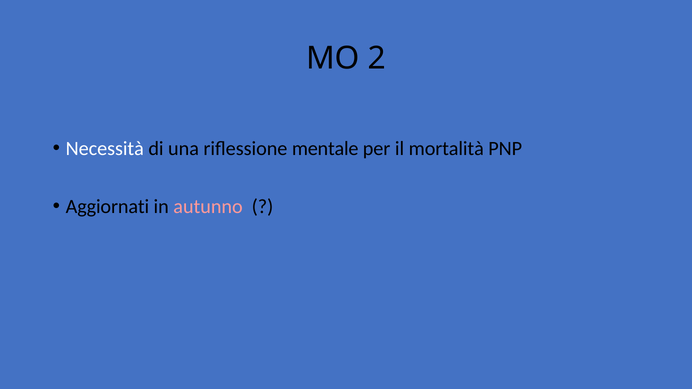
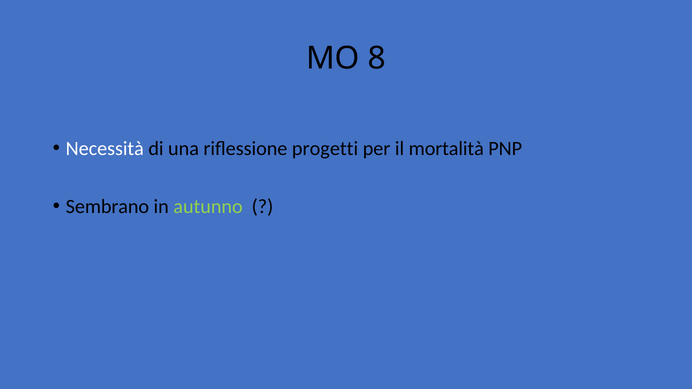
2: 2 -> 8 (377, 58)
mentale: mentale -> progetti (325, 148)
Aggiornati: Aggiornati -> Sembrano (107, 206)
autunno colour: pink -> light green (208, 206)
